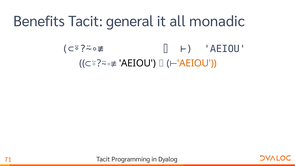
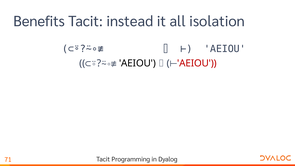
general: general -> instead (130, 21)
monadic: monadic -> isolation (217, 21)
AEIOU colour: orange -> red (197, 63)
